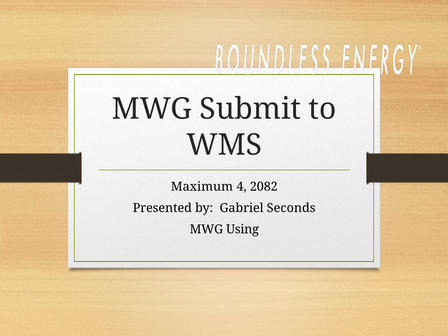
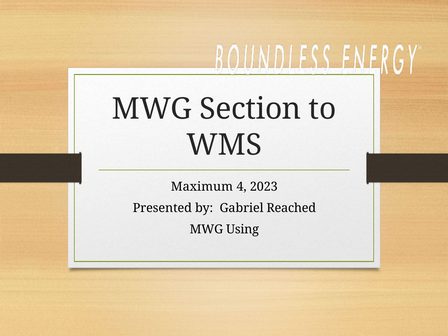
Submit: Submit -> Section (250, 109)
2082: 2082 -> 2023 (264, 187)
Seconds: Seconds -> Reached (291, 208)
